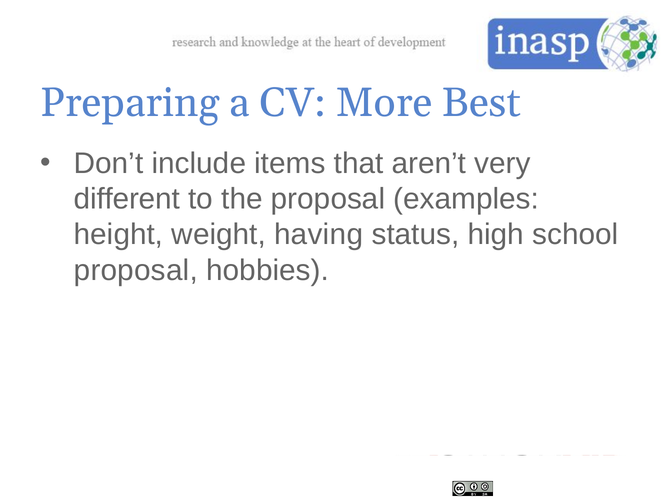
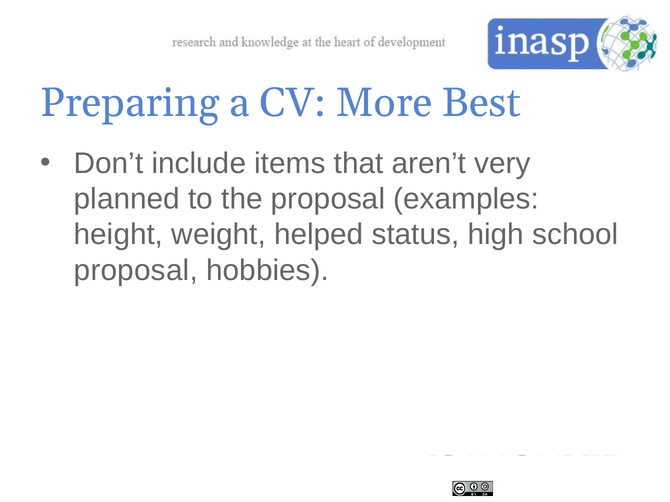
different: different -> planned (127, 199)
having: having -> helped (319, 235)
